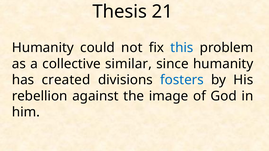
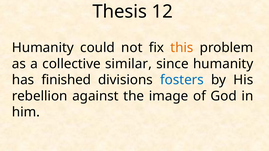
21: 21 -> 12 (162, 12)
this colour: blue -> orange (182, 48)
created: created -> finished (66, 80)
